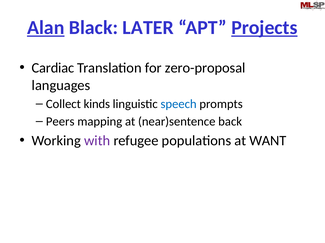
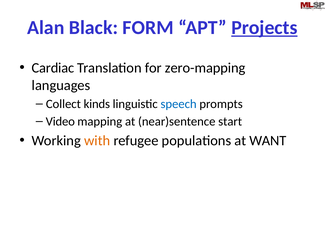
Alan underline: present -> none (46, 28)
LATER: LATER -> FORM (148, 28)
zero-proposal: zero-proposal -> zero-mapping (205, 68)
Peers: Peers -> Video (60, 122)
back: back -> start (230, 122)
with colour: purple -> orange (97, 141)
